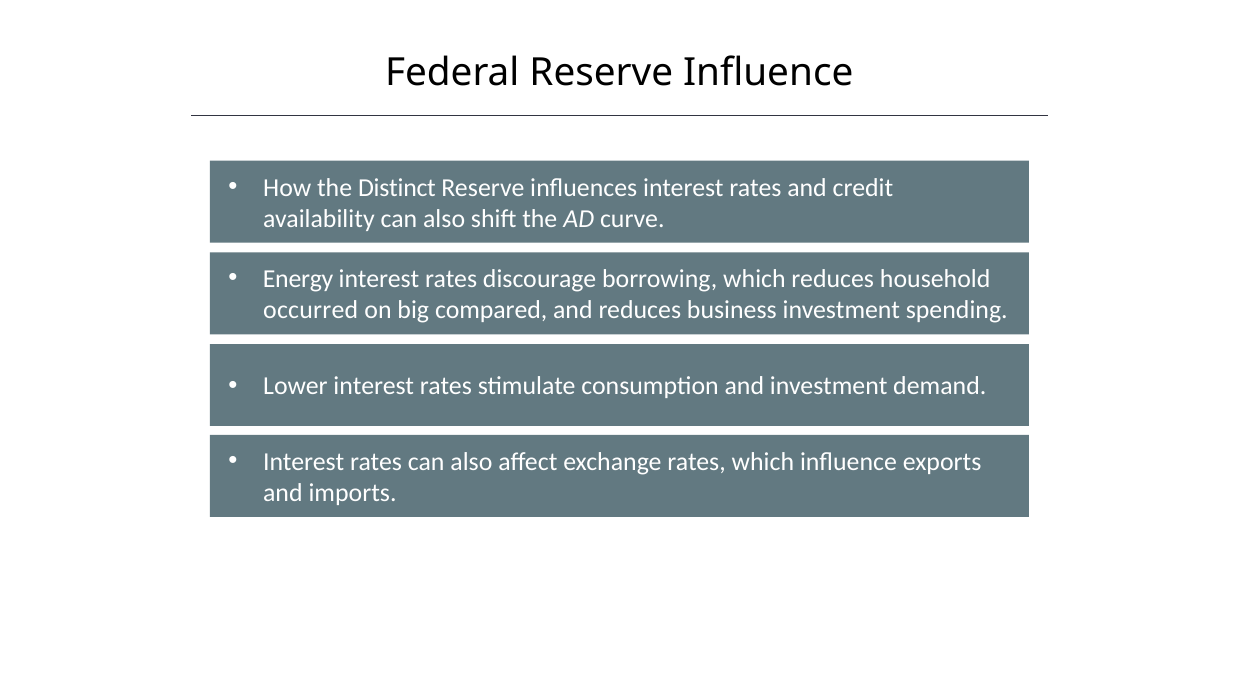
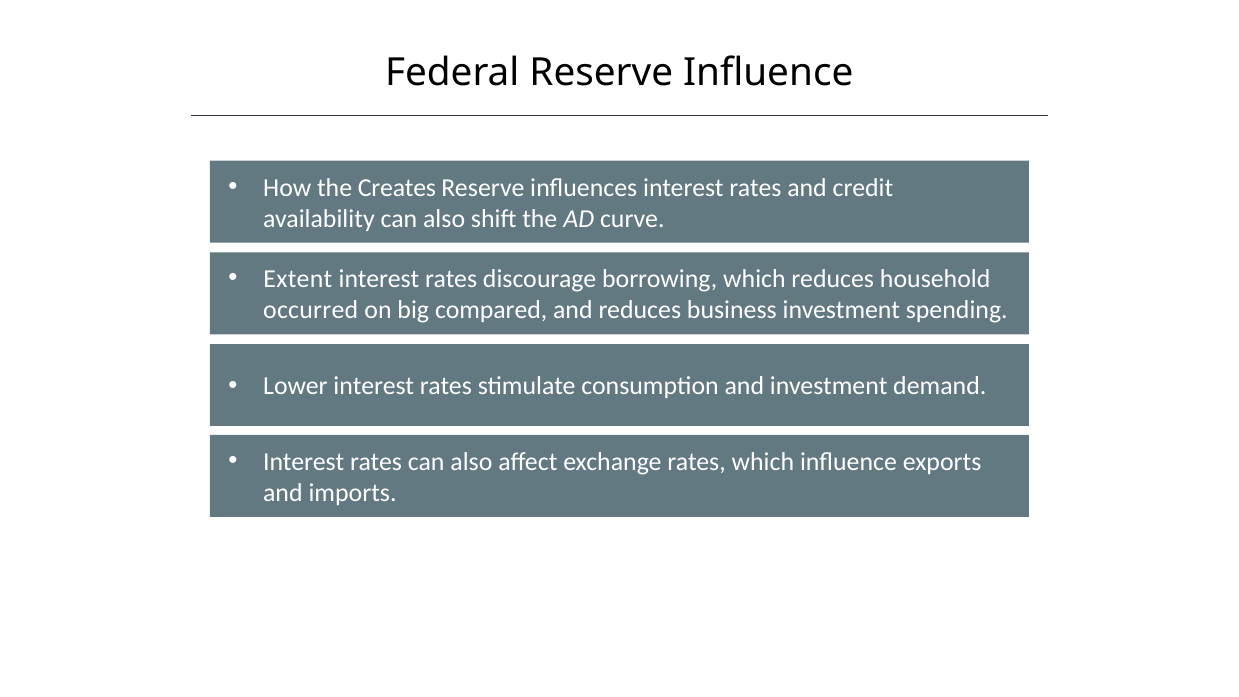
Distinct: Distinct -> Creates (397, 188)
Energy: Energy -> Extent (298, 279)
